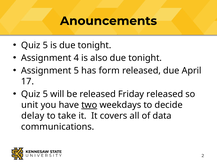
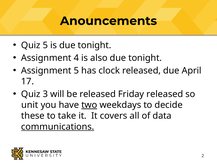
form: form -> clock (109, 70)
5: 5 -> 3 (45, 94)
delay: delay -> these (33, 116)
communications underline: none -> present (58, 126)
